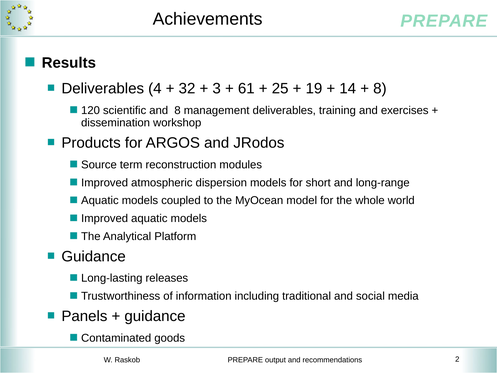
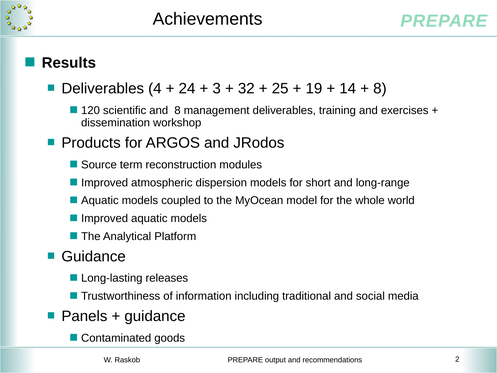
32: 32 -> 24 (187, 88)
61: 61 -> 32 (246, 88)
